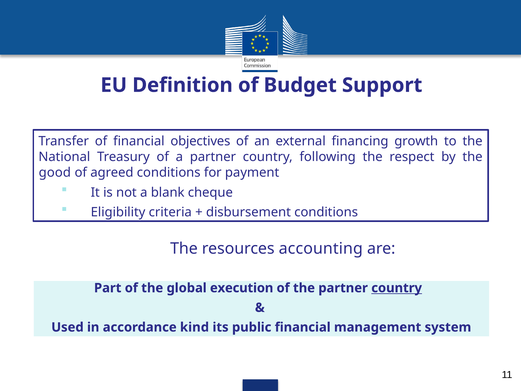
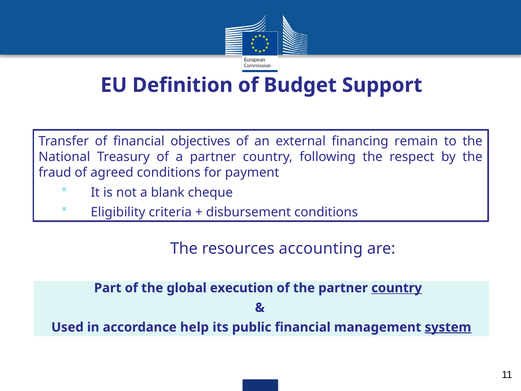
growth: growth -> remain (416, 141)
good: good -> fraud (55, 172)
kind: kind -> help (195, 327)
system underline: none -> present (448, 327)
